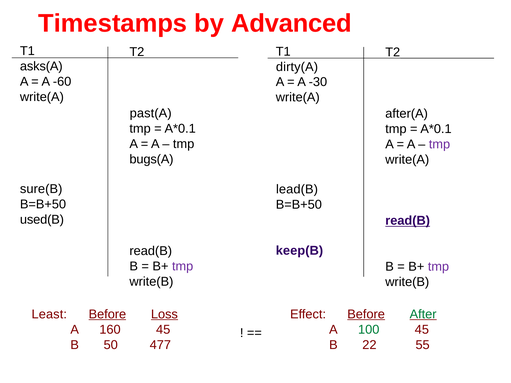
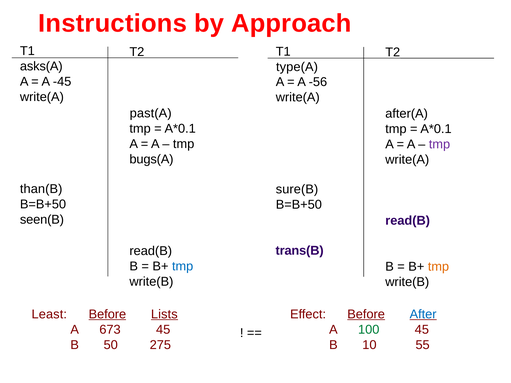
Timestamps: Timestamps -> Instructions (113, 23)
Advanced: Advanced -> Approach (291, 23)
dirty(A: dirty(A -> type(A (297, 67)
-60: -60 -> -45 (62, 82)
-30: -30 -> -56 (318, 82)
sure(B: sure(B -> than(B (41, 189)
lead(B: lead(B -> sure(B (297, 189)
used(B: used(B -> seen(B (42, 220)
read(B underline: present -> none (408, 221)
keep(B: keep(B -> trans(B (300, 251)
tmp colour: purple -> blue (183, 267)
tmp colour: purple -> orange (438, 267)
Loss: Loss -> Lists (164, 314)
After colour: green -> blue (423, 314)
160: 160 -> 673 (110, 330)
477: 477 -> 275 (160, 345)
22: 22 -> 10 (369, 345)
